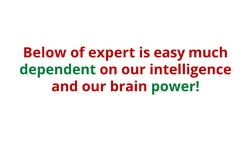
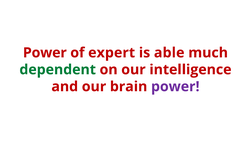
Below: Below -> Power (45, 53)
easy: easy -> able (169, 53)
power colour: green -> purple (175, 87)
